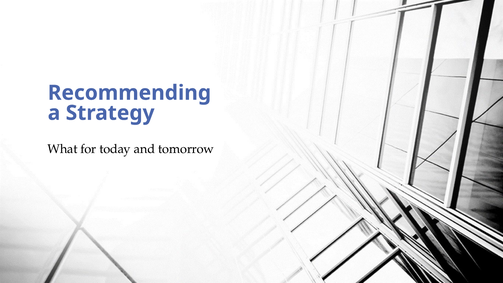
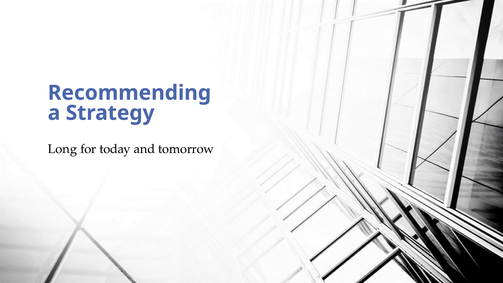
What: What -> Long (62, 149)
